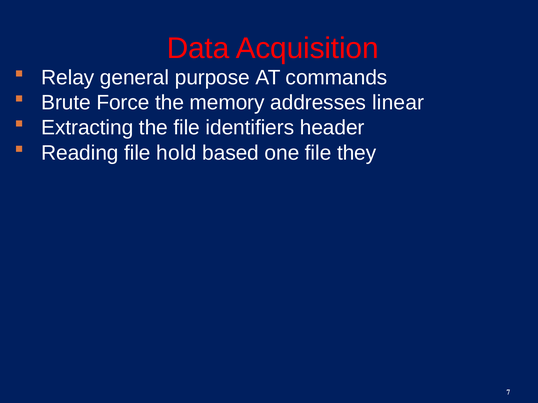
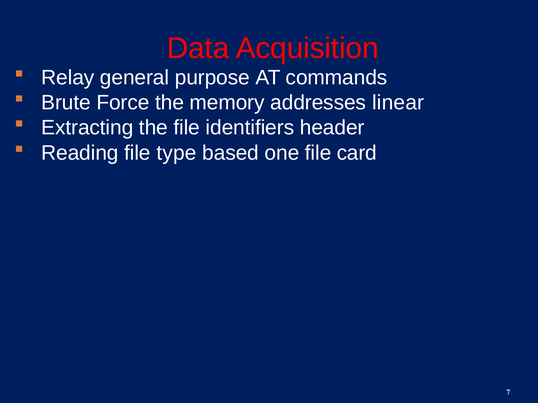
hold: hold -> type (176, 153)
they: they -> card (357, 153)
